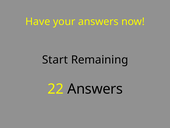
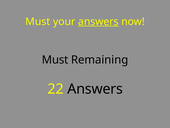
Have: Have -> Must (38, 22)
answers underline: none -> present (98, 22)
Start: Start -> Must (55, 60)
